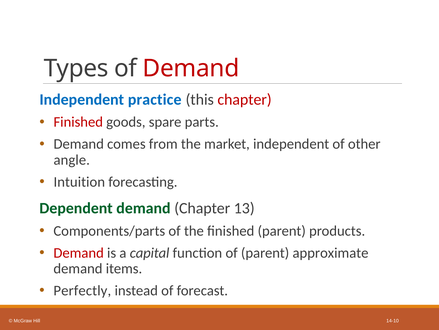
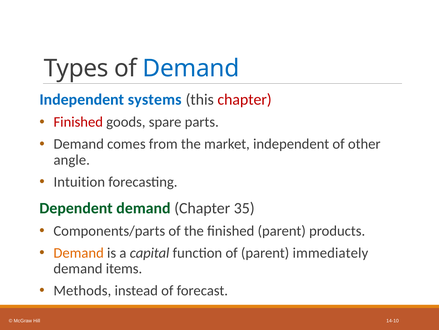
Demand colour: red -> blue (191, 68)
practice: practice -> systems (155, 99)
13: 13 -> 35 (244, 208)
Demand colour: red -> orange (79, 252)
approximate: approximate -> immediately (330, 252)
Perfectly: Perfectly -> Methods (82, 290)
